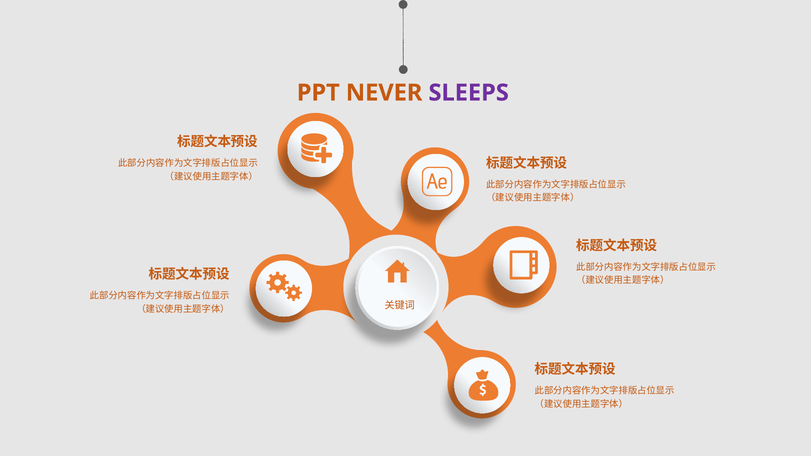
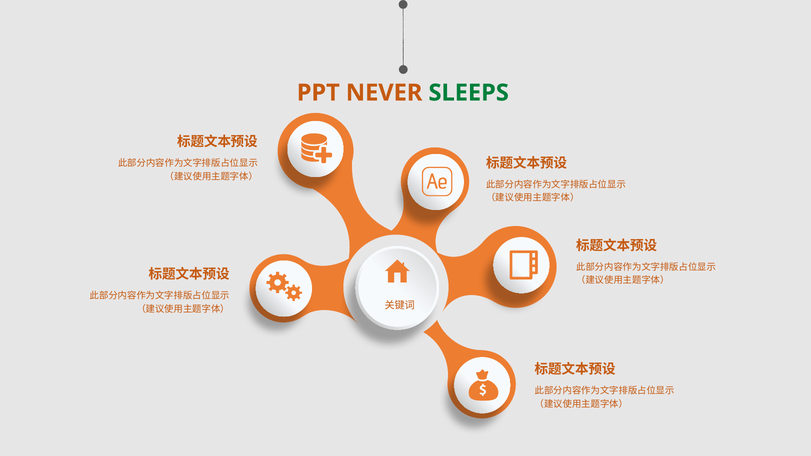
SLEEPS colour: purple -> green (469, 93)
